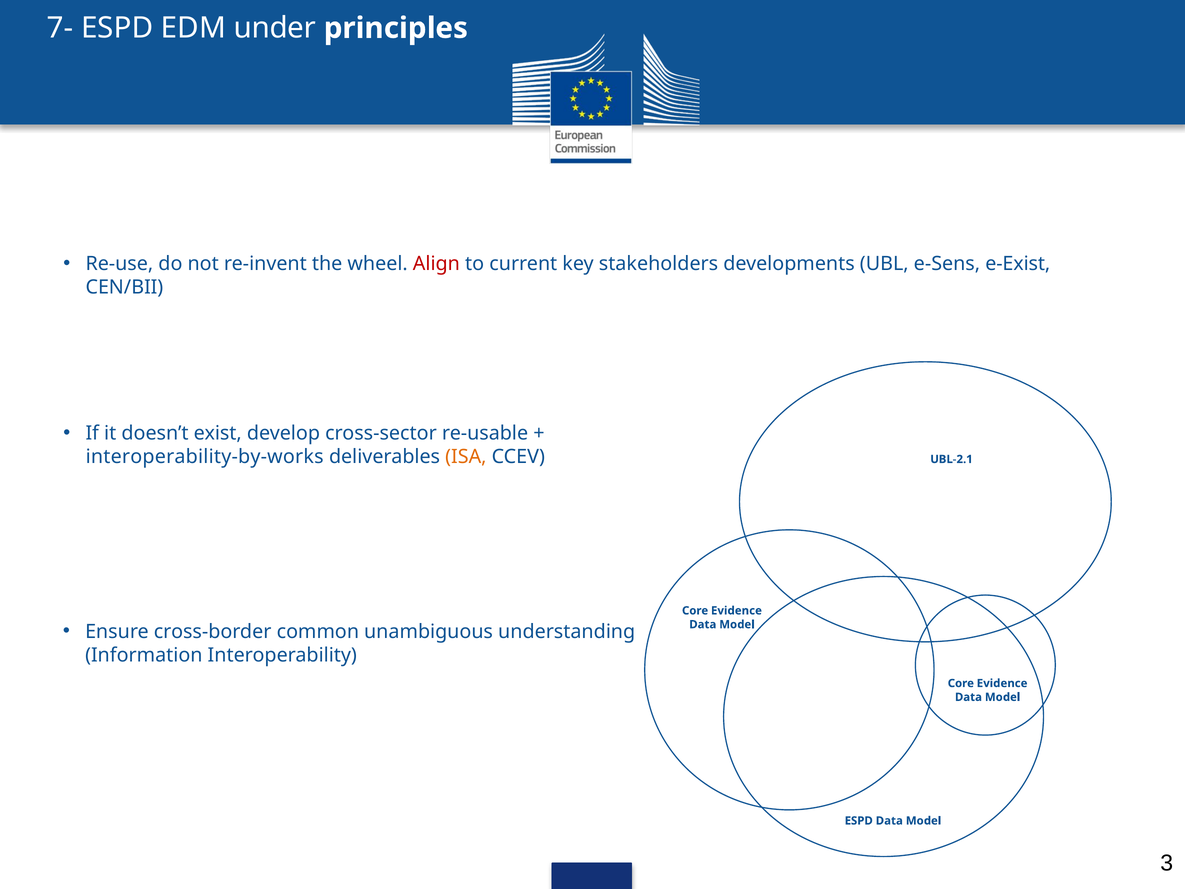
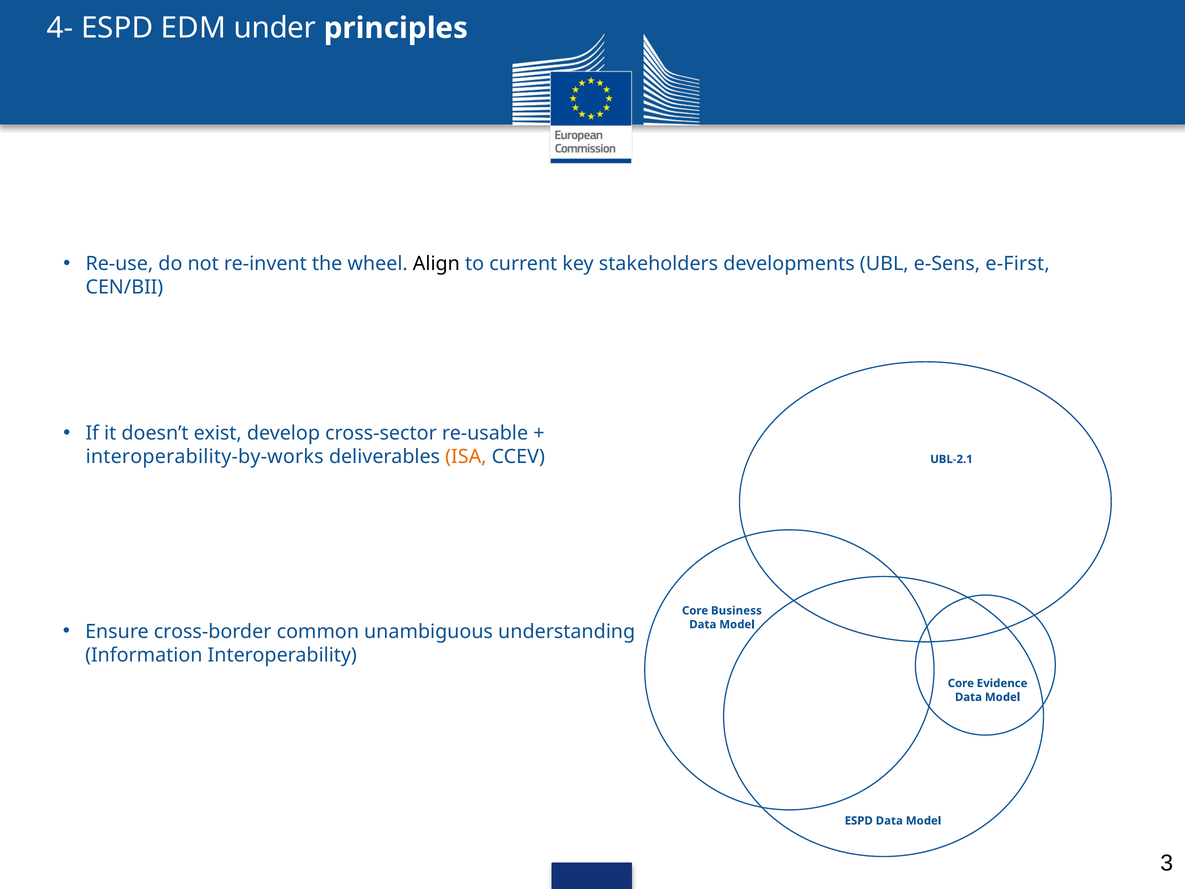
7-: 7- -> 4- (60, 28)
Align colour: red -> black (436, 264)
e-Exist: e-Exist -> e-First (1018, 264)
Evidence: Evidence -> Business (736, 610)
